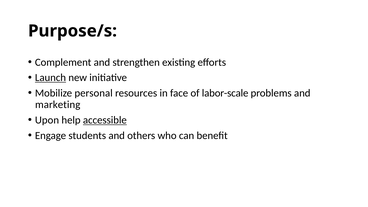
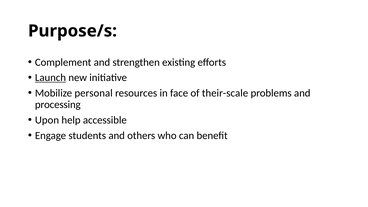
labor-scale: labor-scale -> their-scale (225, 93)
marketing: marketing -> processing (58, 105)
accessible underline: present -> none (105, 120)
